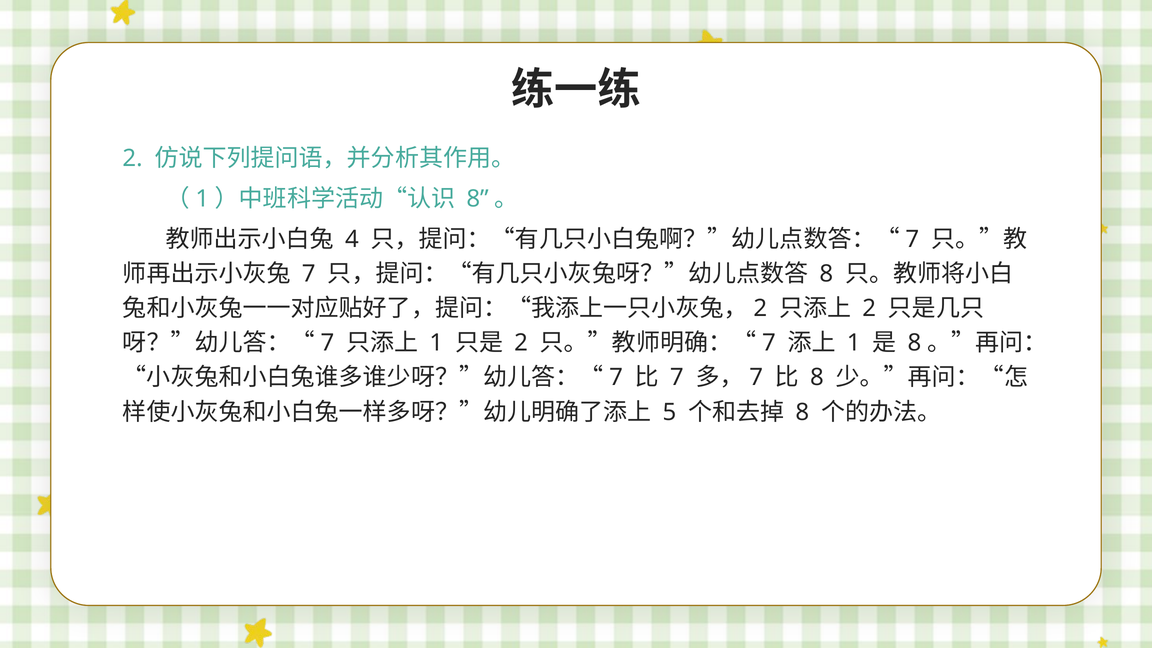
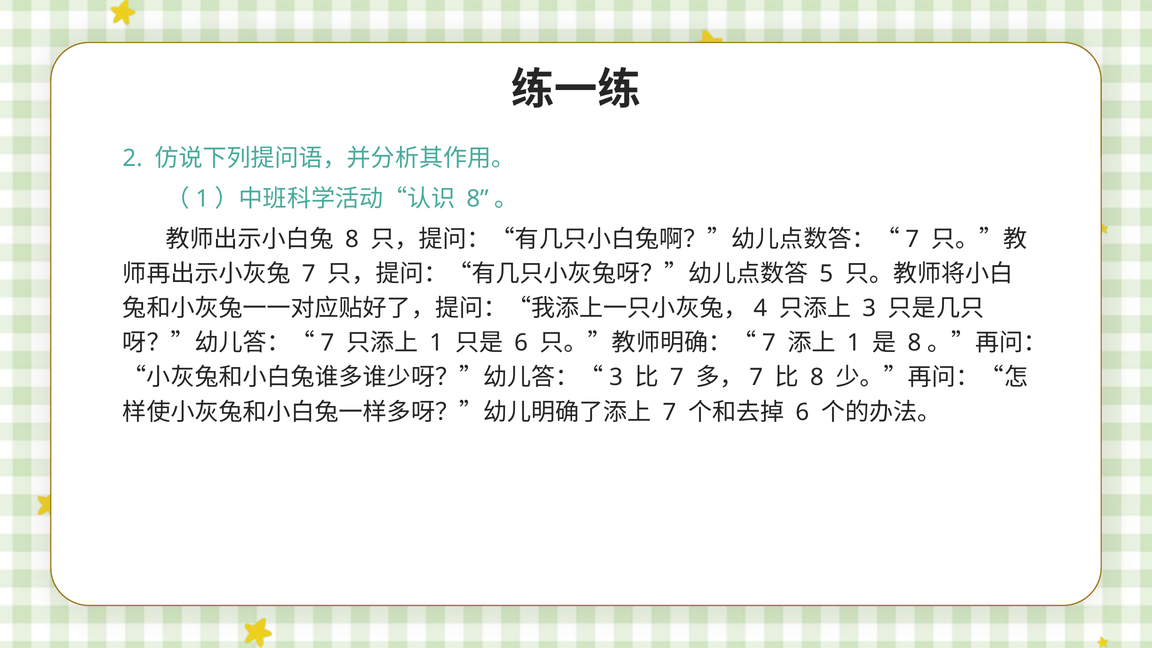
4: 4 -> 8 (352, 239)
8: 8 -> 5 (826, 274)
2: 2 -> 4 (760, 308)
2: 2 -> 3 (869, 308)
2: 2 -> 6 (521, 343)
7: 7 -> 3 (616, 378)
5: 5 -> 7 (669, 412)
8: 8 -> 6 (802, 412)
